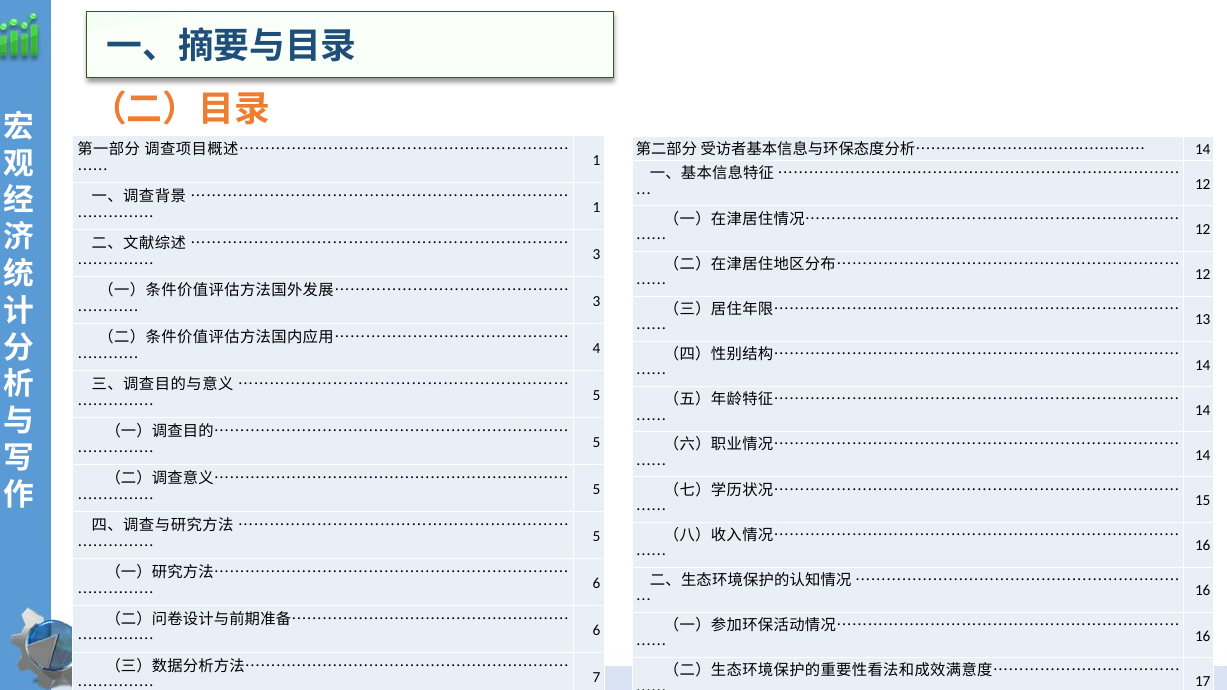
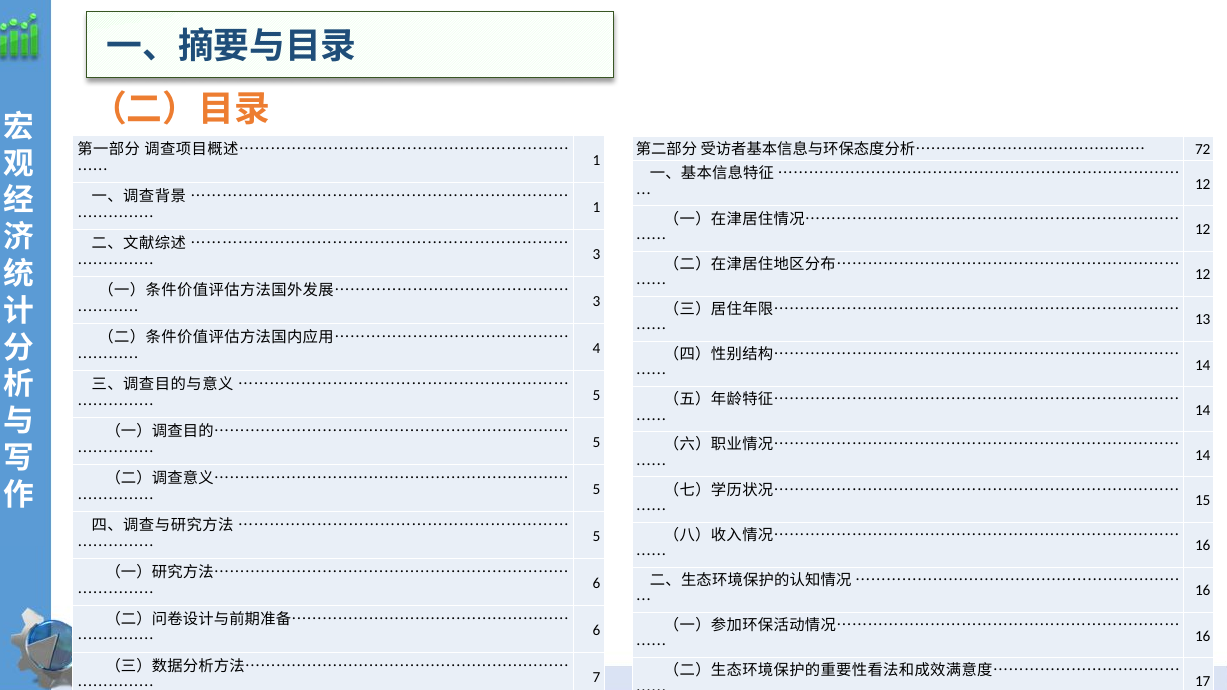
14: 14 -> 72 (1203, 149)
